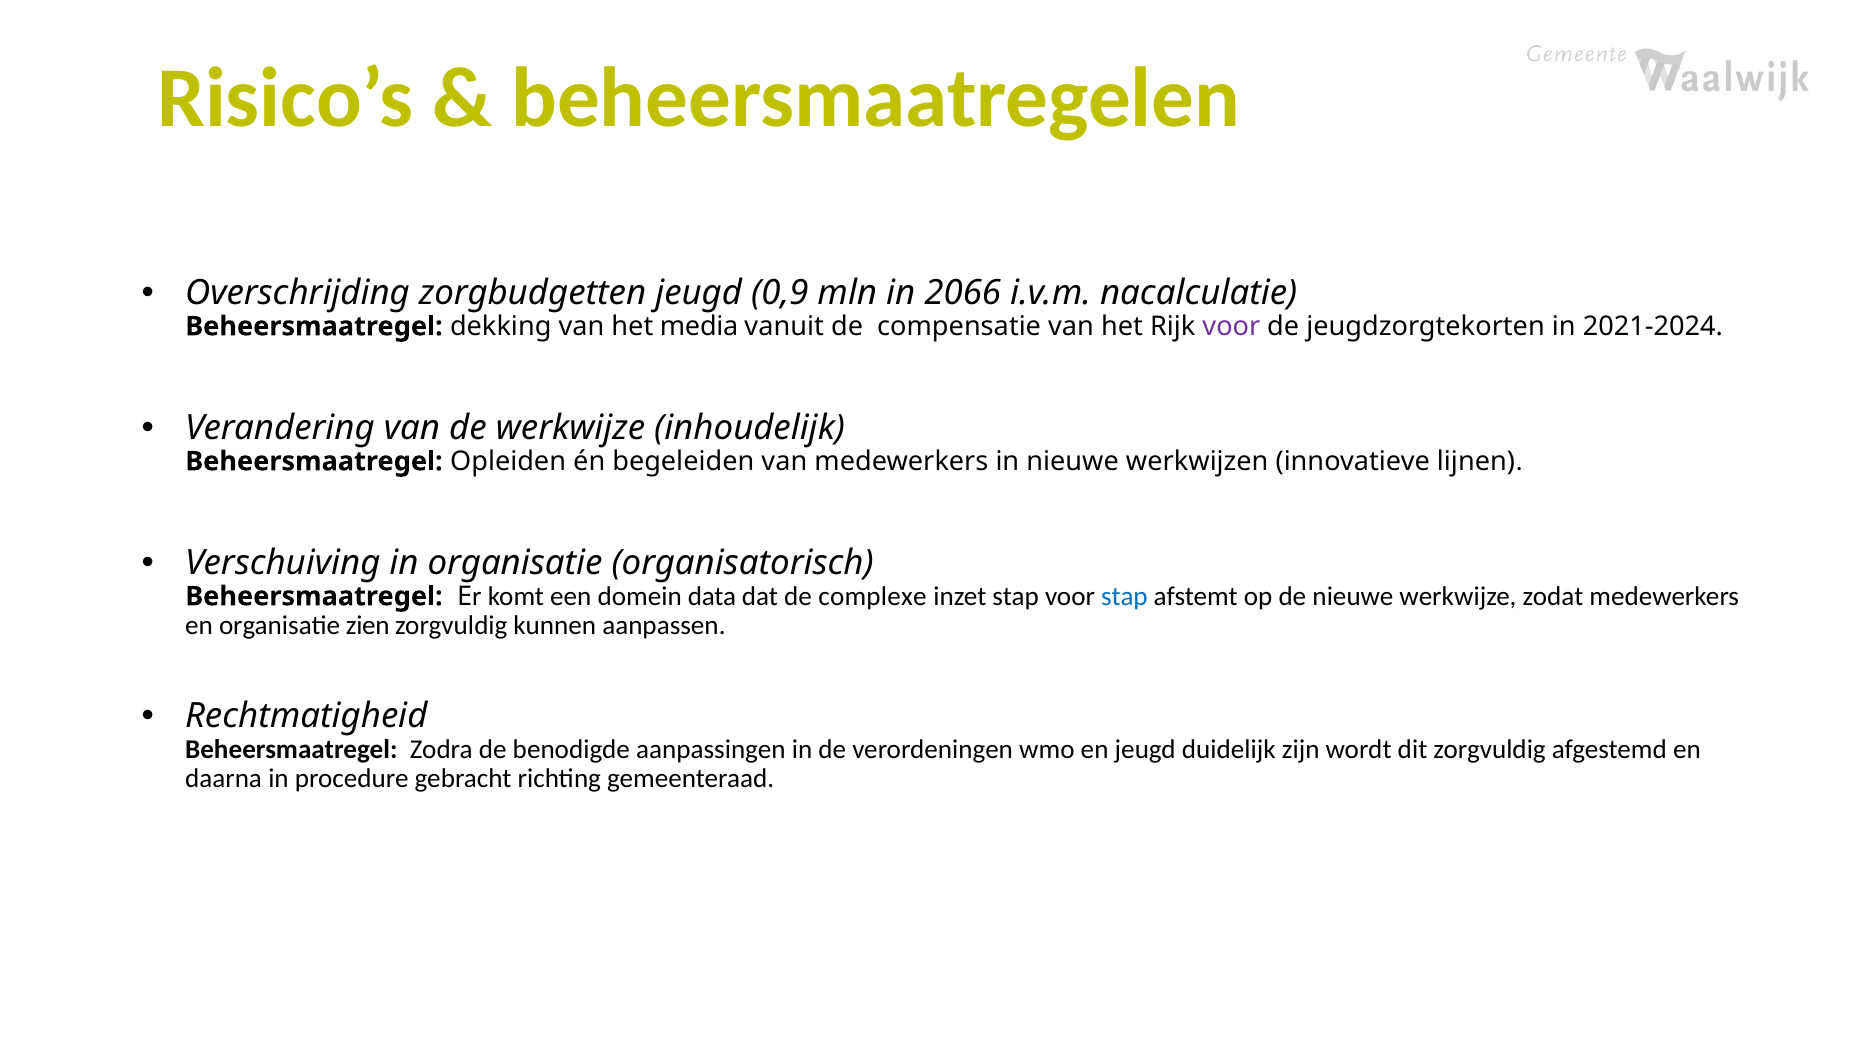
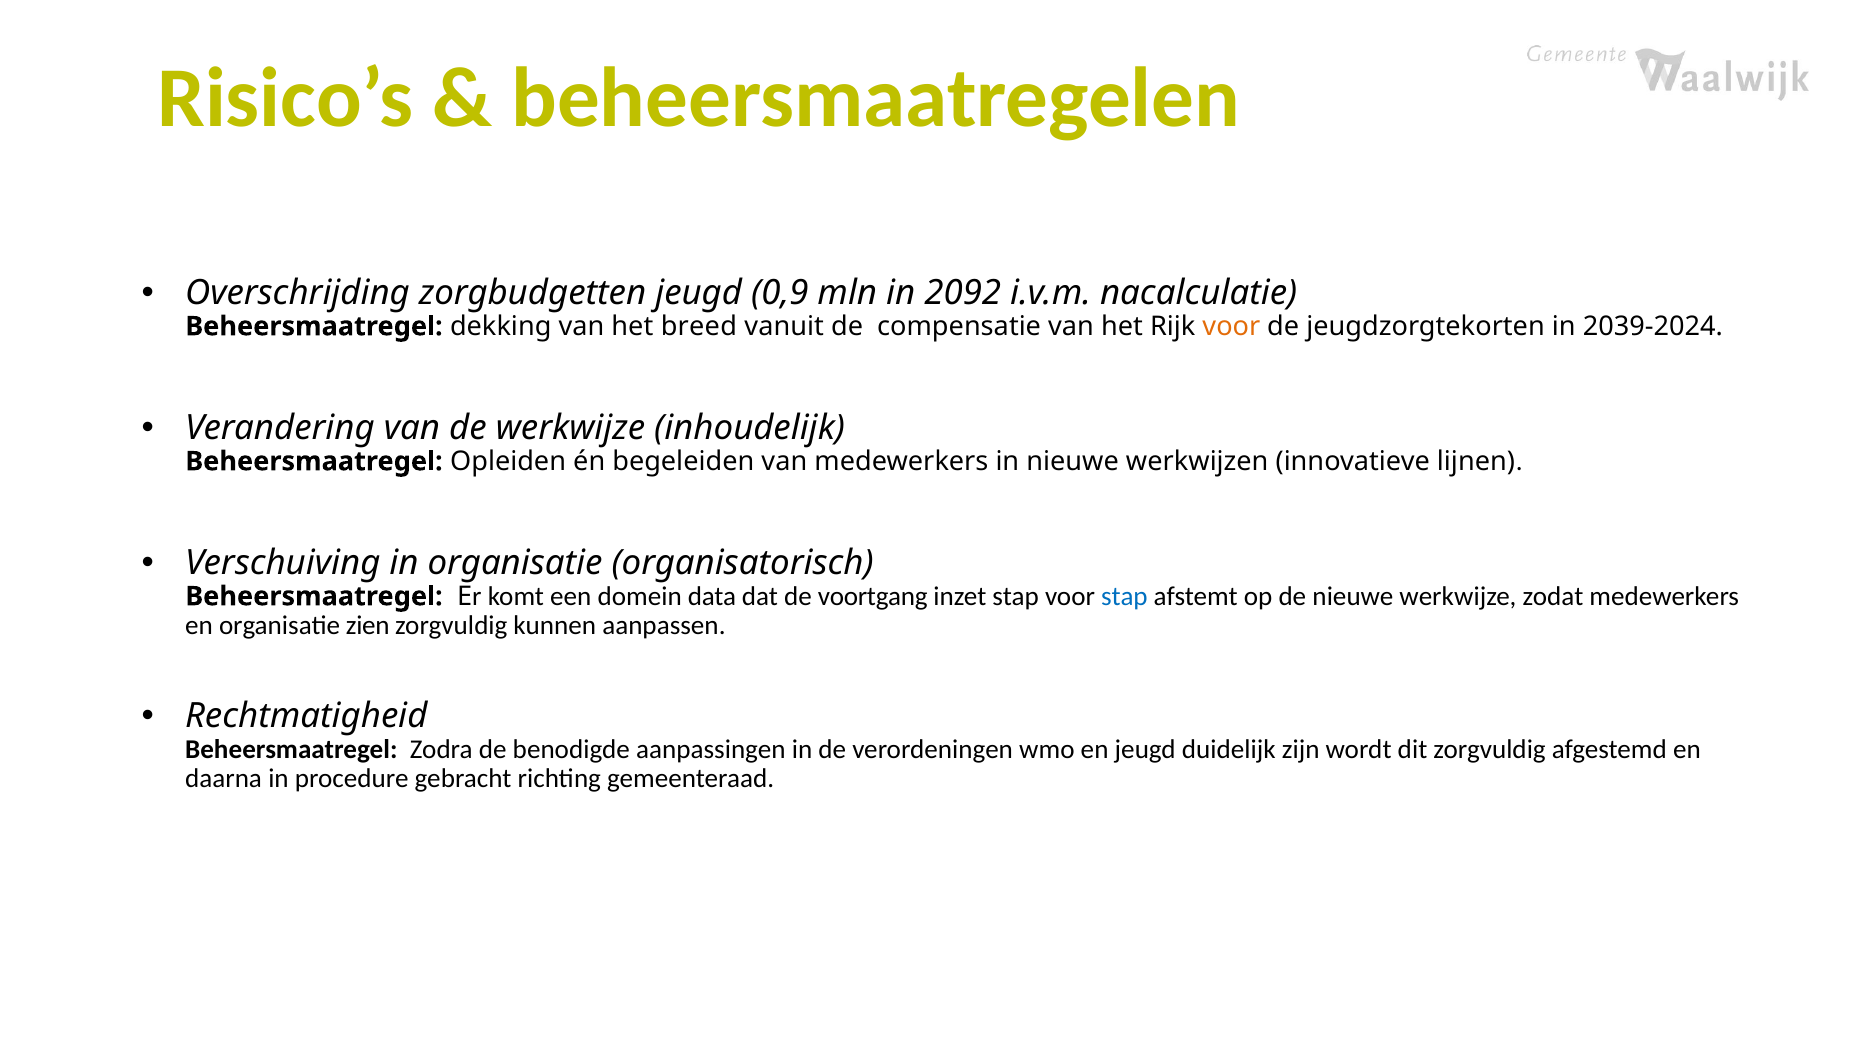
2066: 2066 -> 2092 (963, 293)
media: media -> breed (699, 326)
voor colour: purple -> orange (1231, 326)
2021-2024: 2021-2024 -> 2039-2024 (1653, 326)
complexe: complexe -> voortgang (873, 596)
